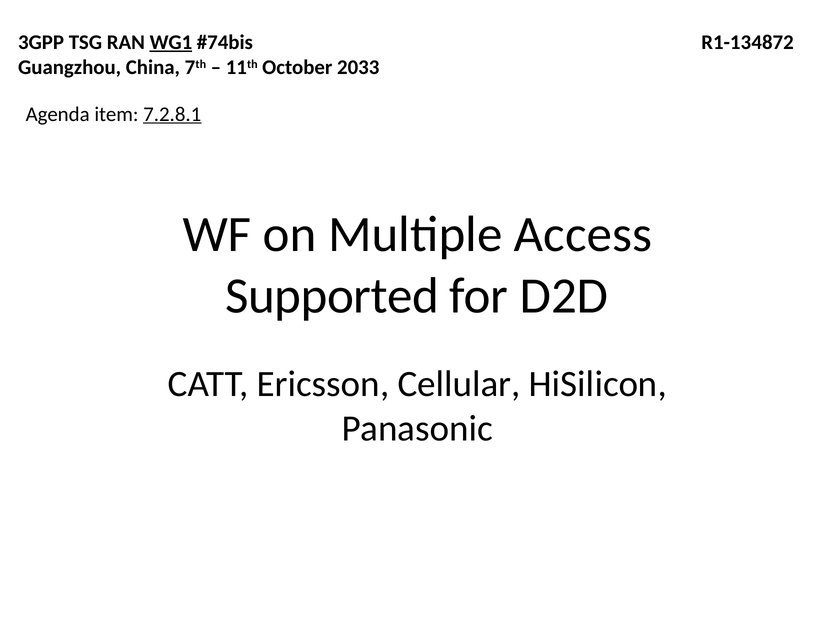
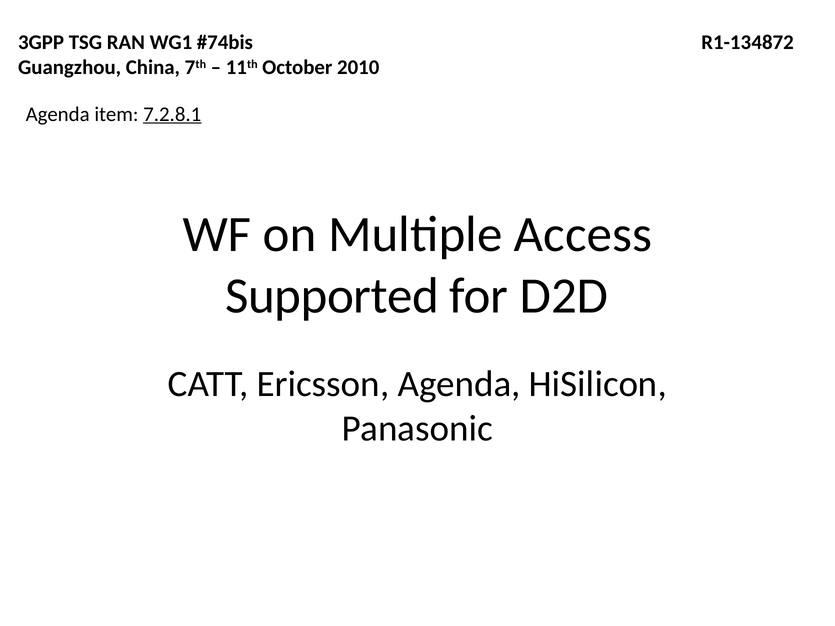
WG1 underline: present -> none (171, 42)
2033: 2033 -> 2010 (358, 67)
Ericsson Cellular: Cellular -> Agenda (459, 384)
